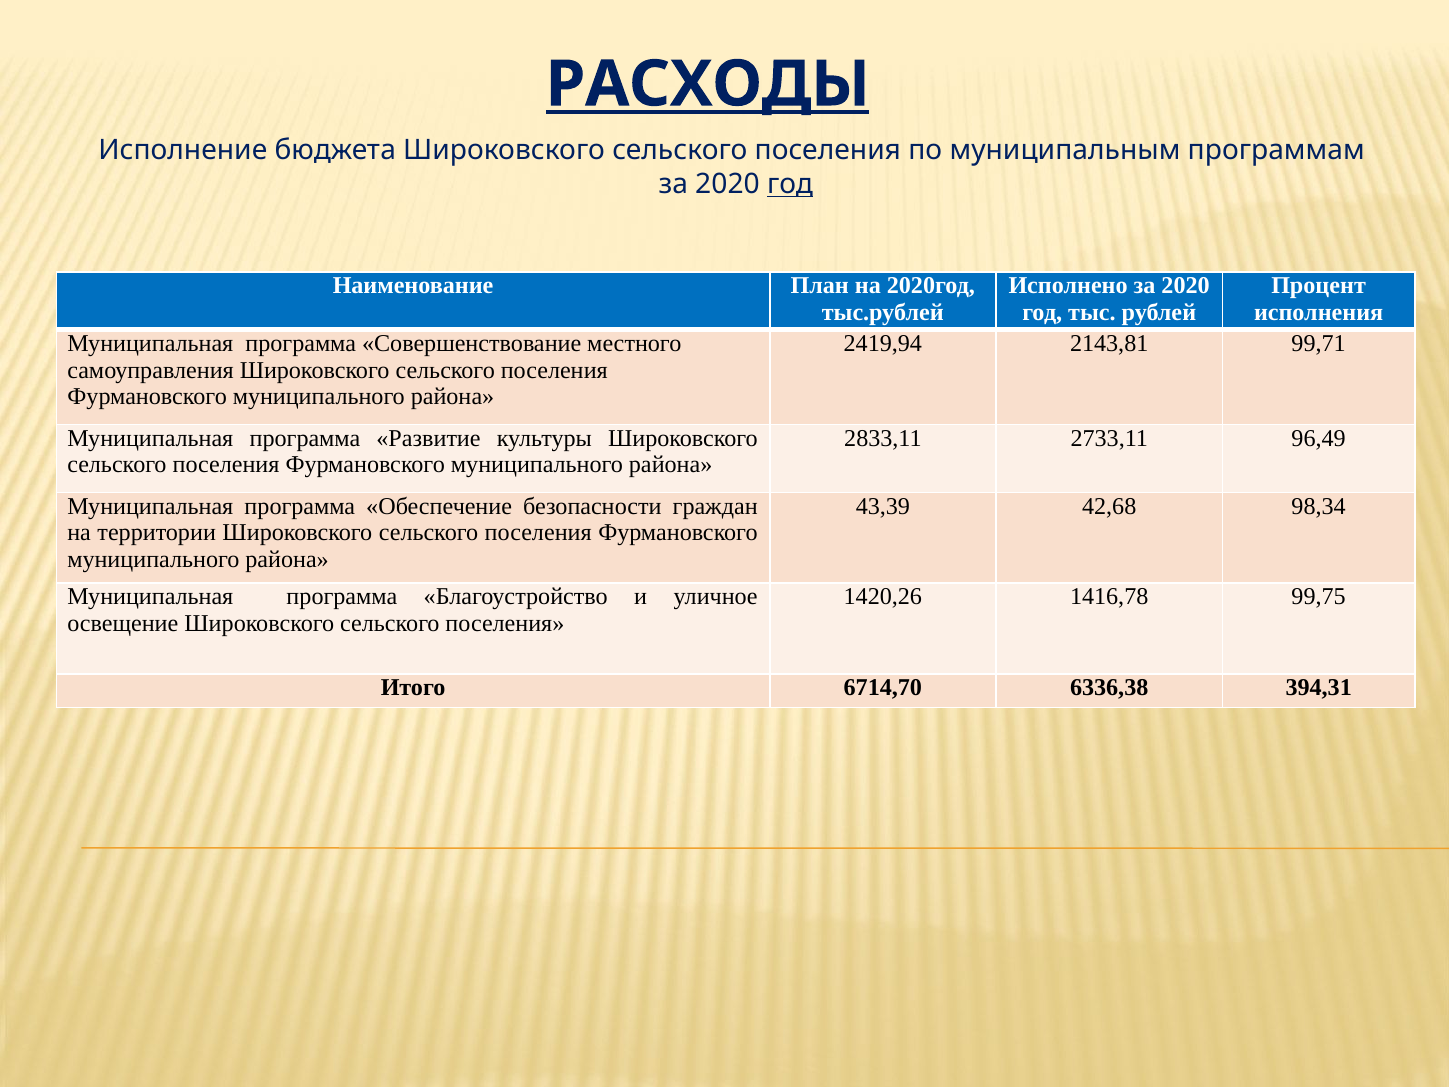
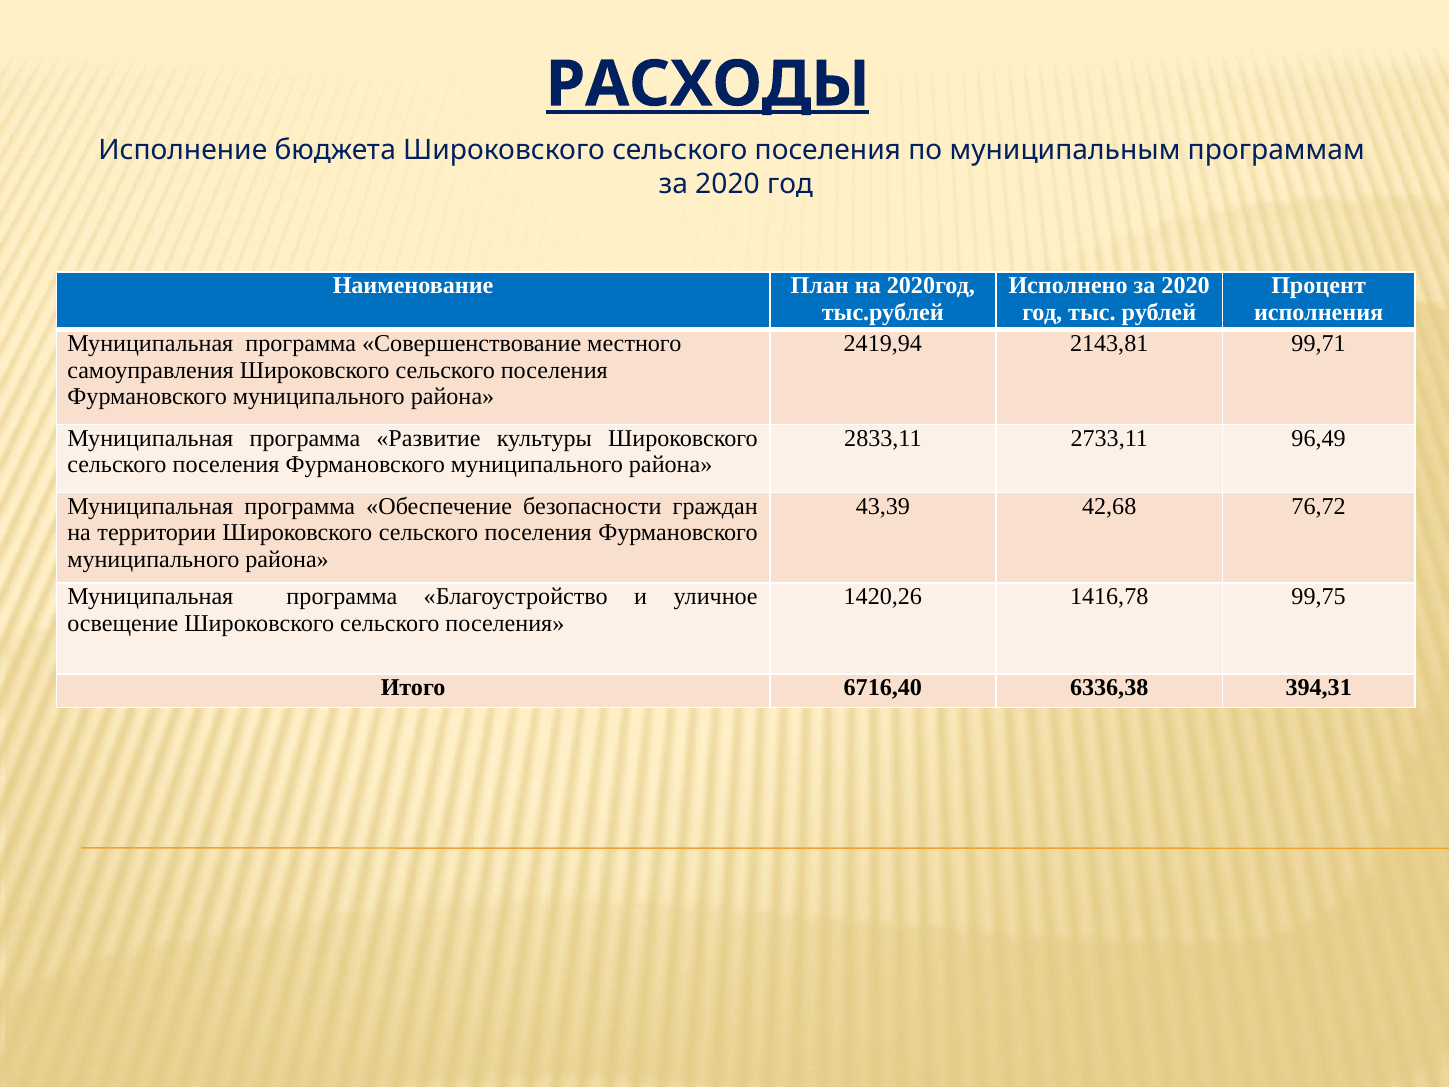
год underline: present -> none (790, 184)
98,34: 98,34 -> 76,72 (1319, 506)
6714,70: 6714,70 -> 6716,40 (883, 687)
